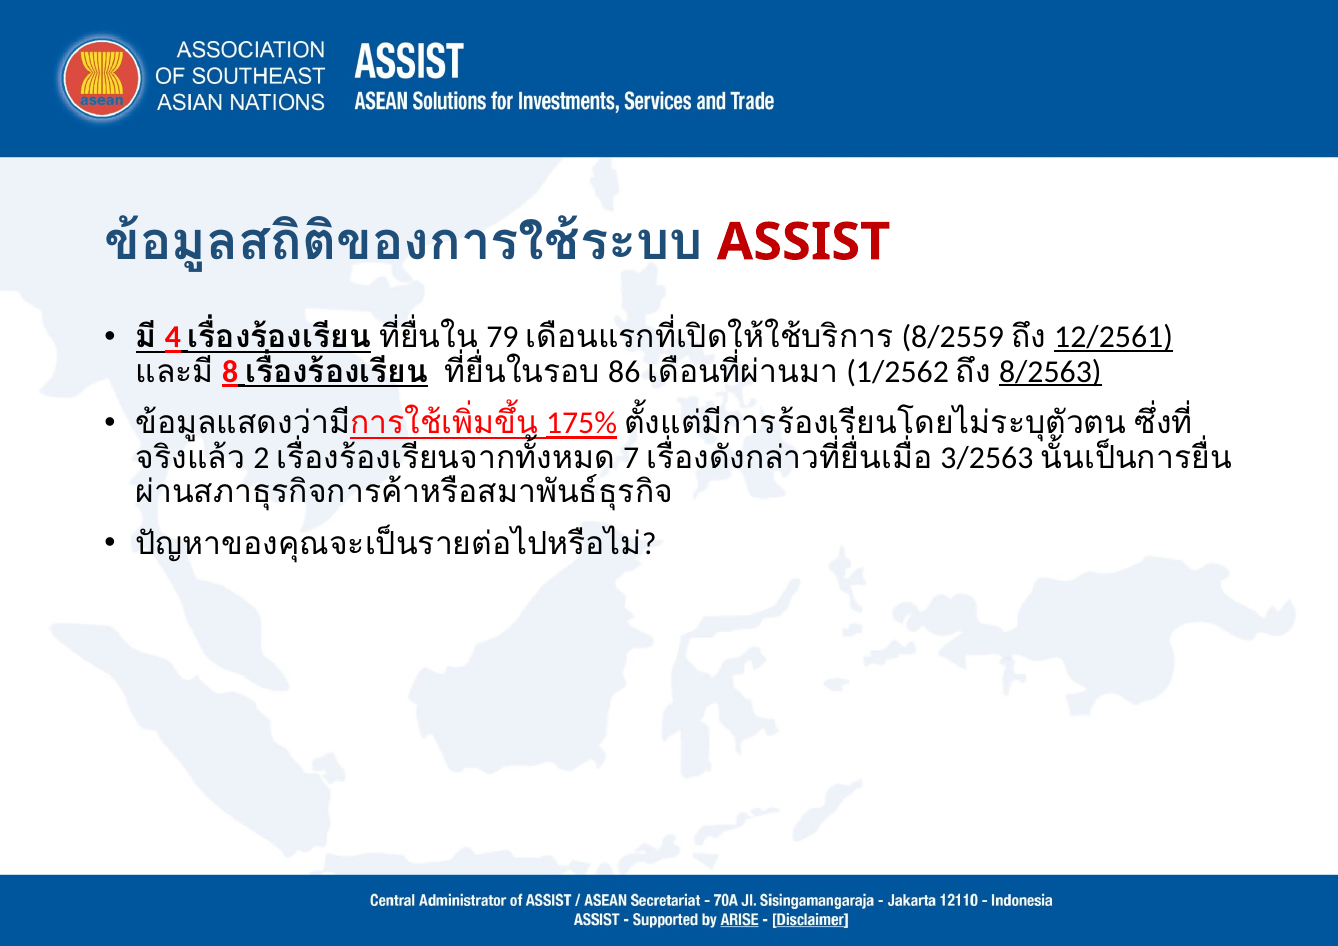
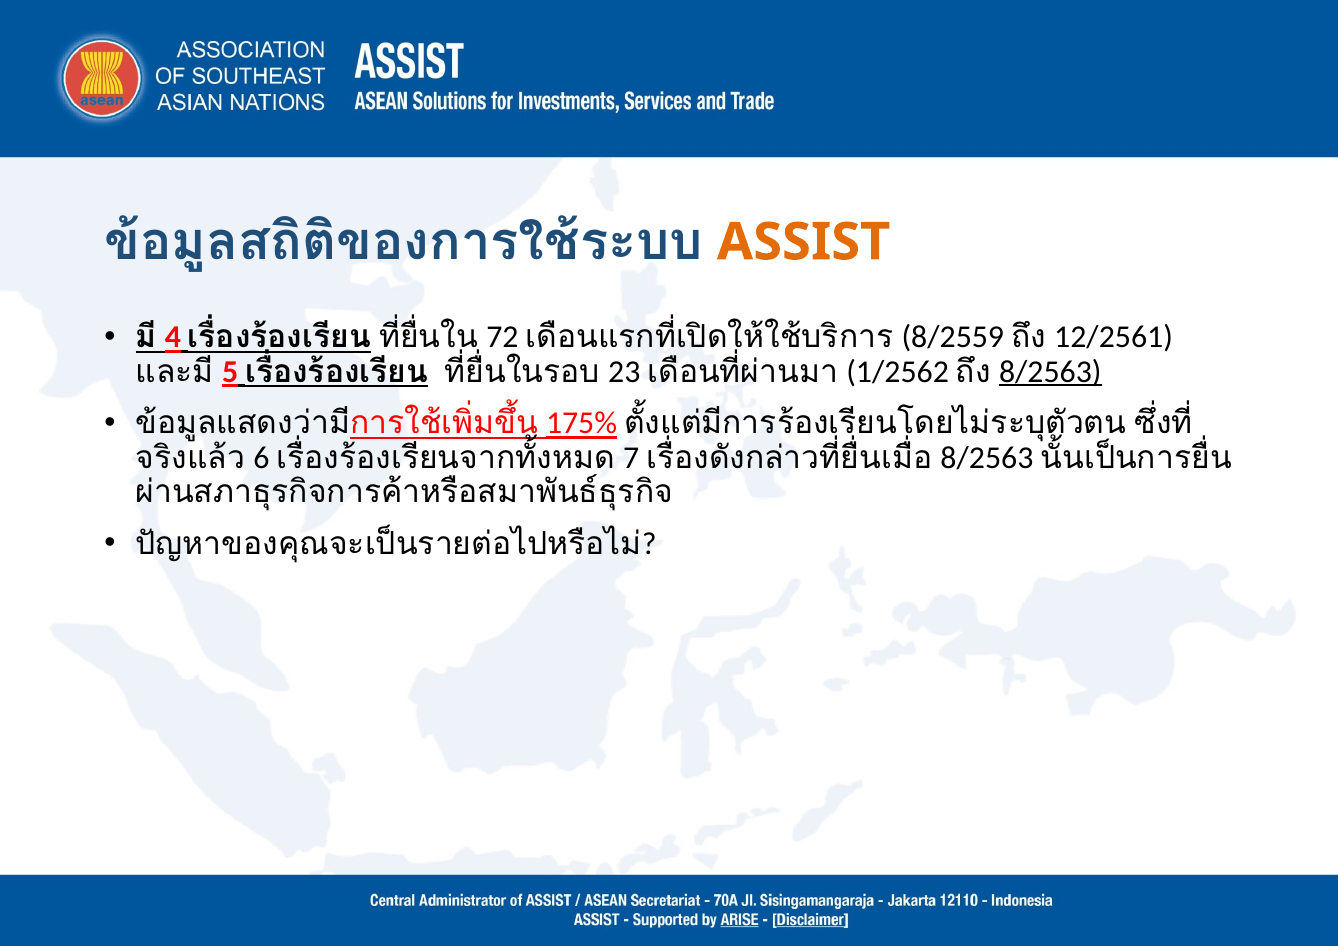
ASSIST colour: red -> orange (804, 242)
79: 79 -> 72 (502, 338)
12/2561 underline: present -> none (1114, 338)
8: 8 -> 5 (230, 372)
86: 86 -> 23 (624, 372)
2: 2 -> 6 (261, 458)
3/2563: 3/2563 -> 8/2563 (987, 458)
